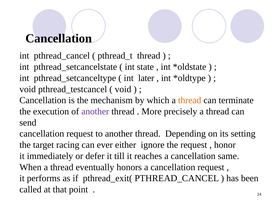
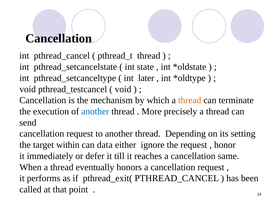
another colour: purple -> blue (95, 111)
racing: racing -> within (68, 145)
ever: ever -> data (105, 145)
